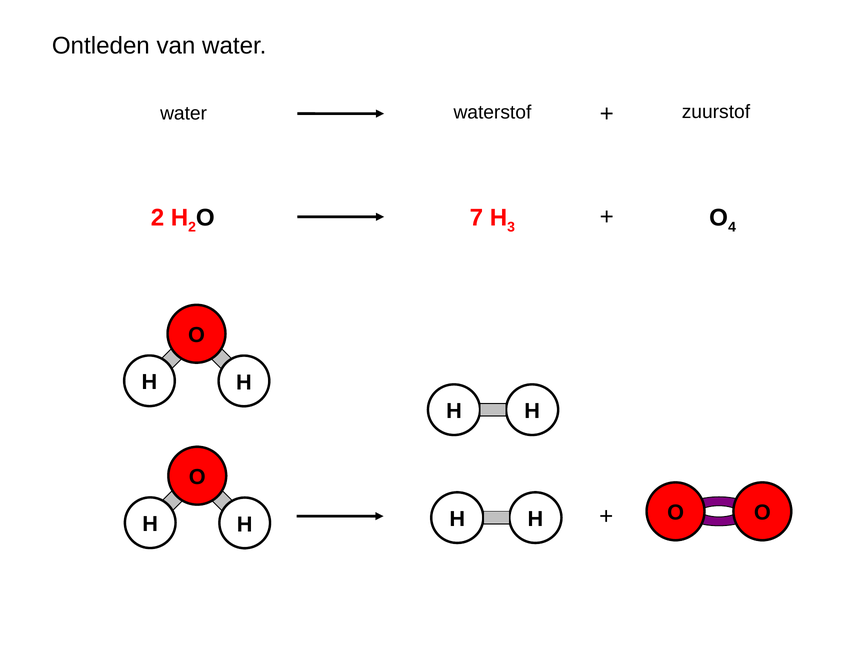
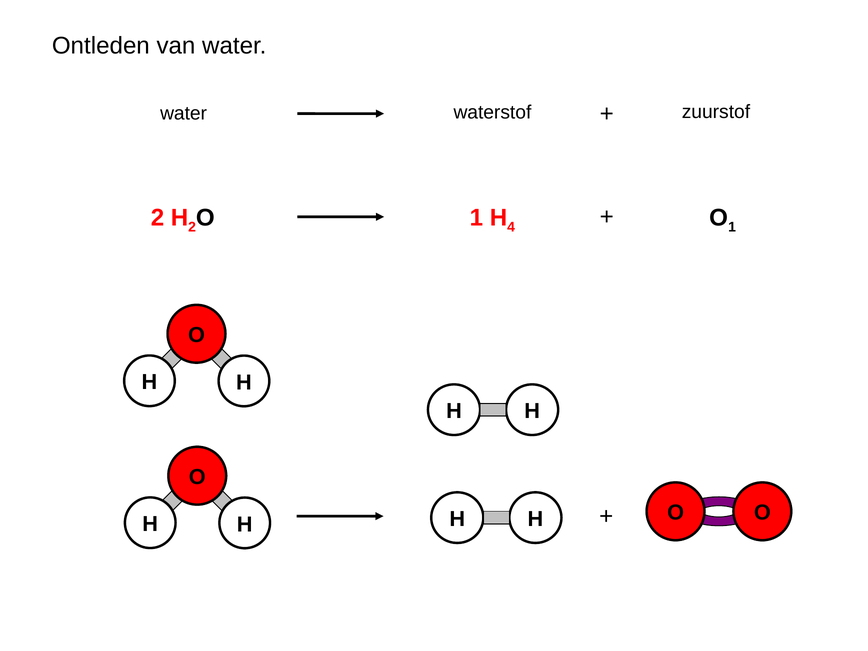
2 O 7: 7 -> 1 (476, 218)
3: 3 -> 4 (511, 227)
4: 4 -> 1 (732, 227)
